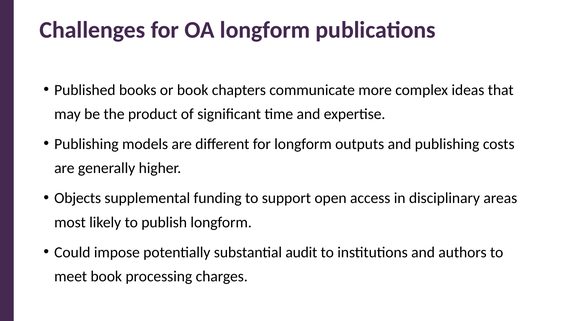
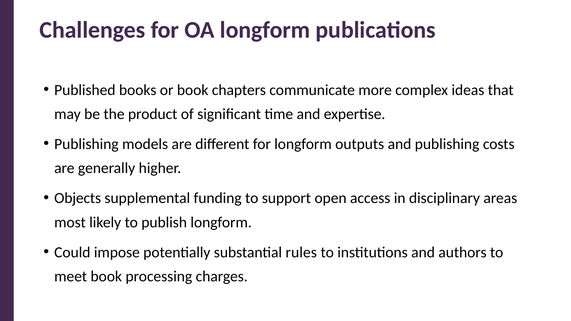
audit: audit -> rules (301, 252)
